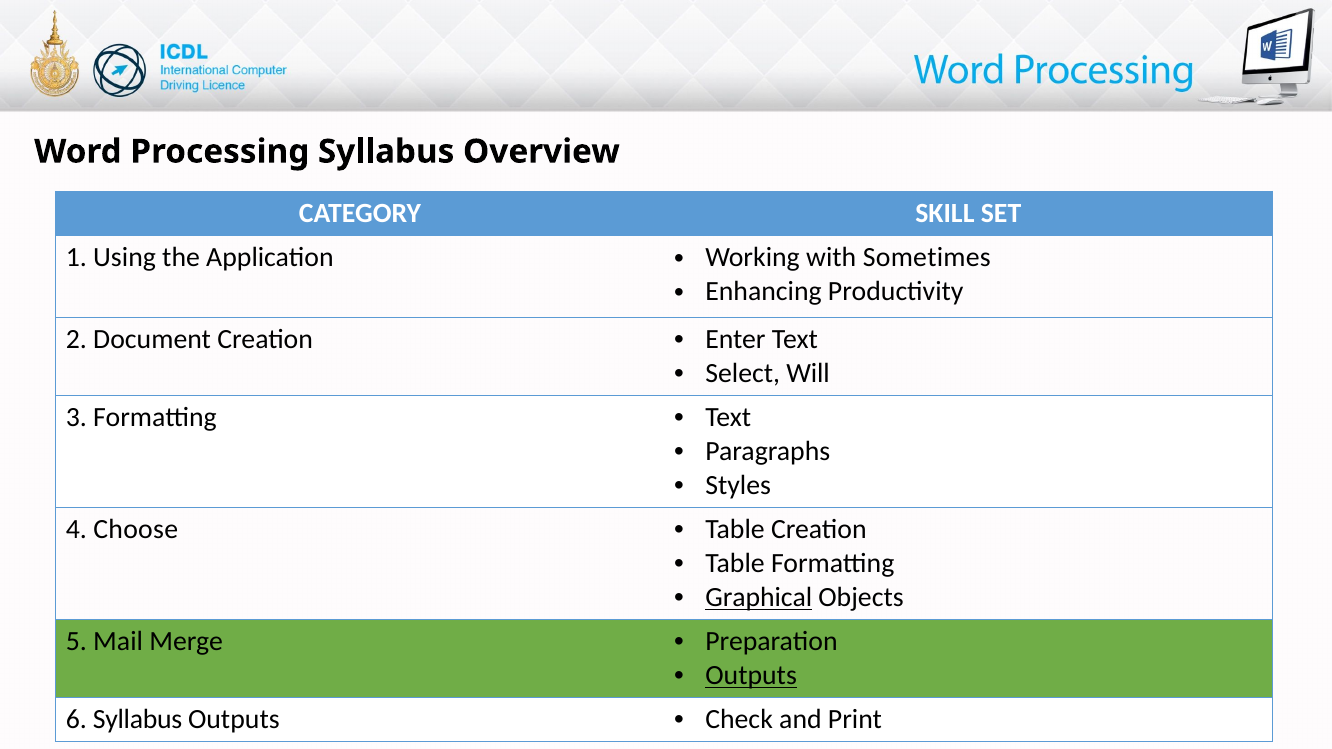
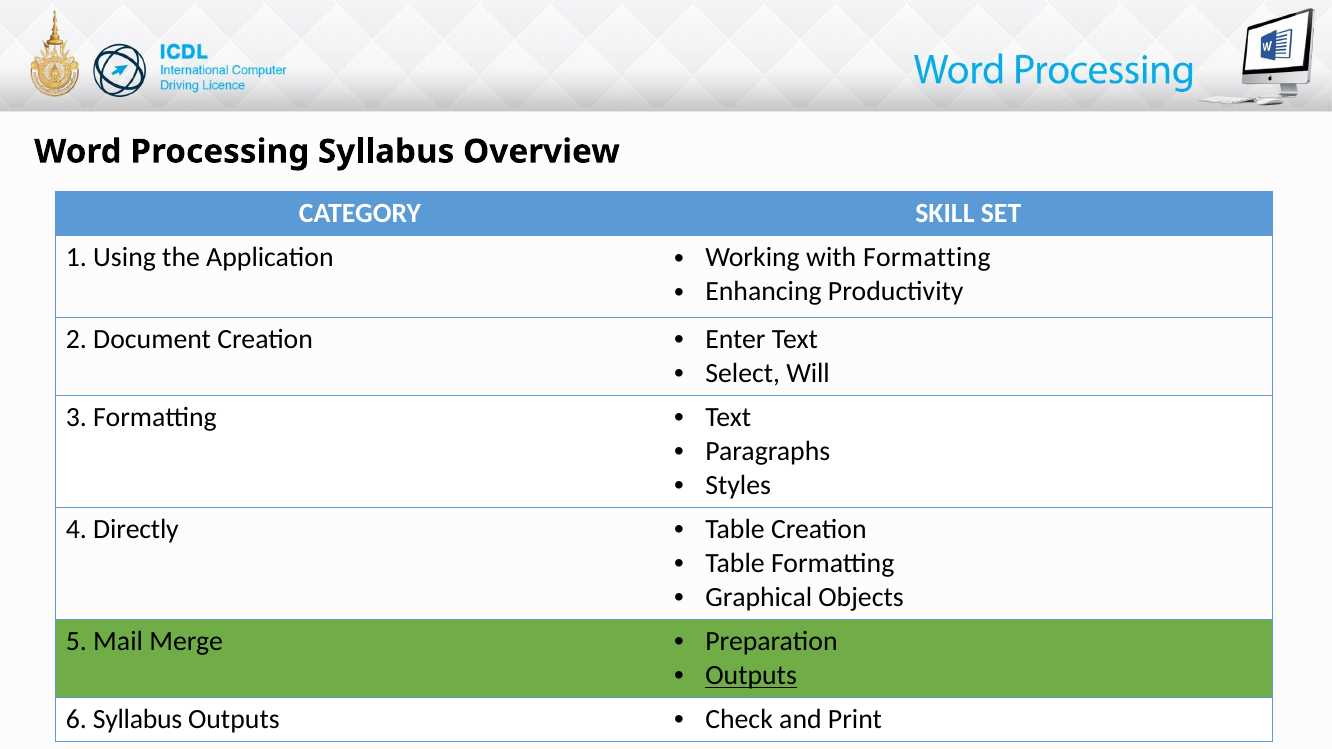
with Sometimes: Sometimes -> Formatting (927, 258)
Choose: Choose -> Directly (136, 530)
Graphical underline: present -> none (759, 598)
